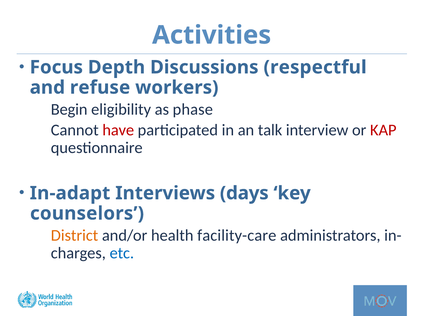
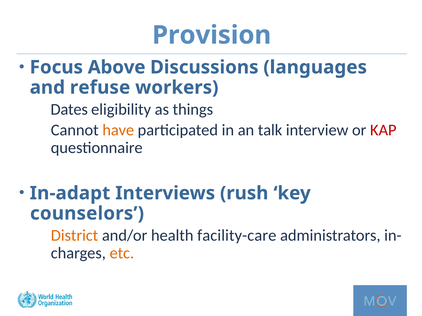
Activities: Activities -> Provision (212, 35)
Depth: Depth -> Above (117, 67)
respectful: respectful -> languages (315, 67)
Begin: Begin -> Dates (69, 110)
phase: phase -> things (193, 110)
have colour: red -> orange (118, 130)
days: days -> rush (244, 193)
etc colour: blue -> orange (122, 253)
